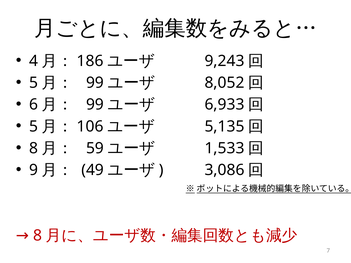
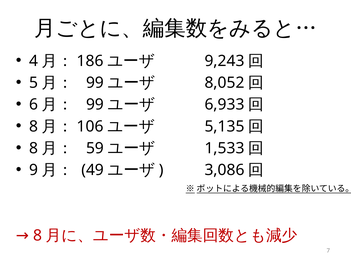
5: 5 -> 8 (34, 127)
